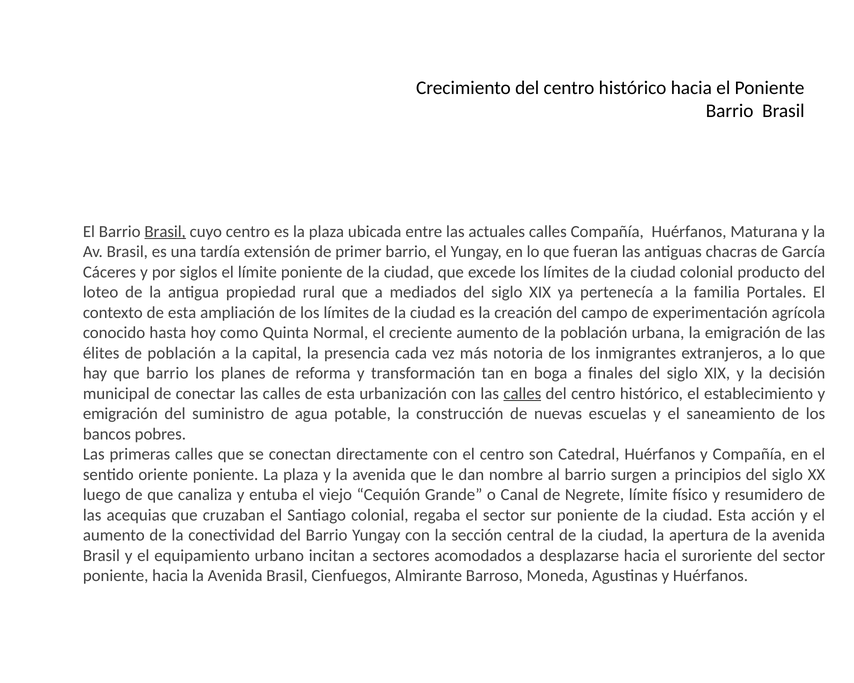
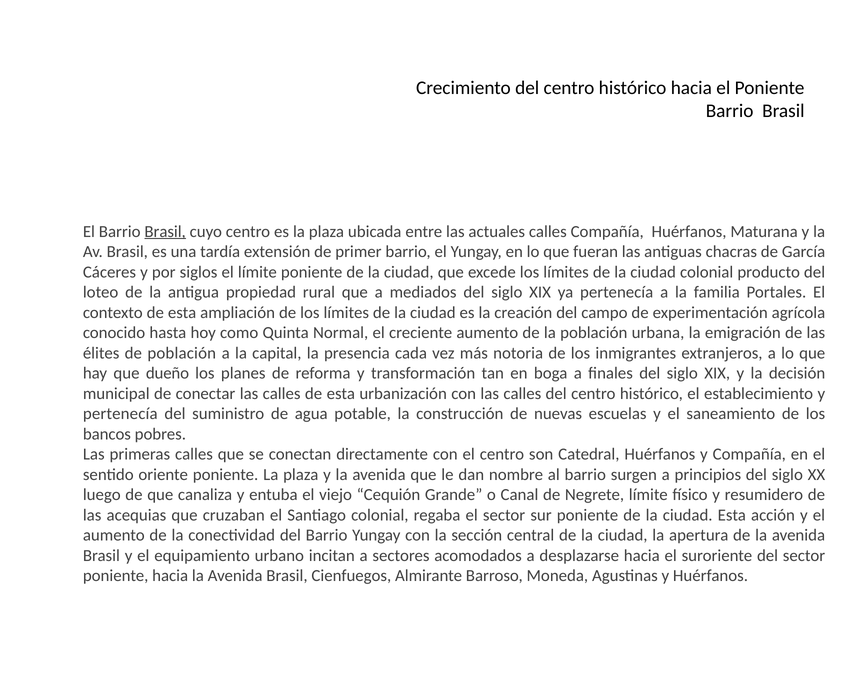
que barrio: barrio -> dueño (167, 373)
calles underline: present -> none (522, 394)
emigración: emigración -> pertenecía (120, 414)
